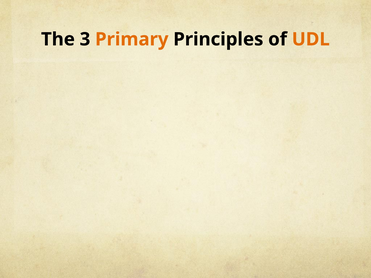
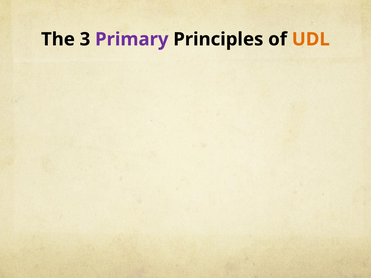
Primary colour: orange -> purple (132, 39)
